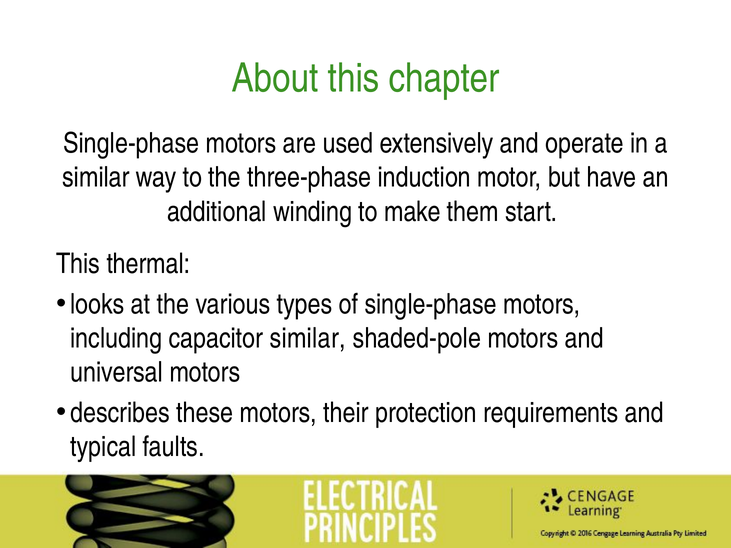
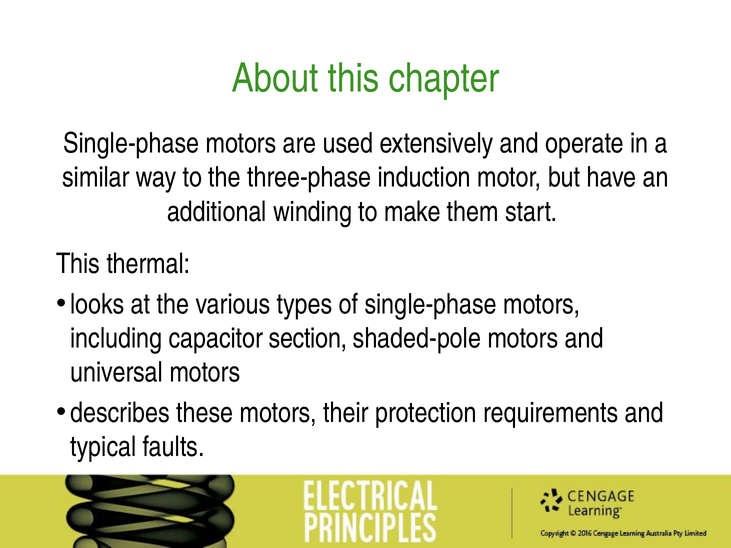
capacitor similar: similar -> section (308, 339)
